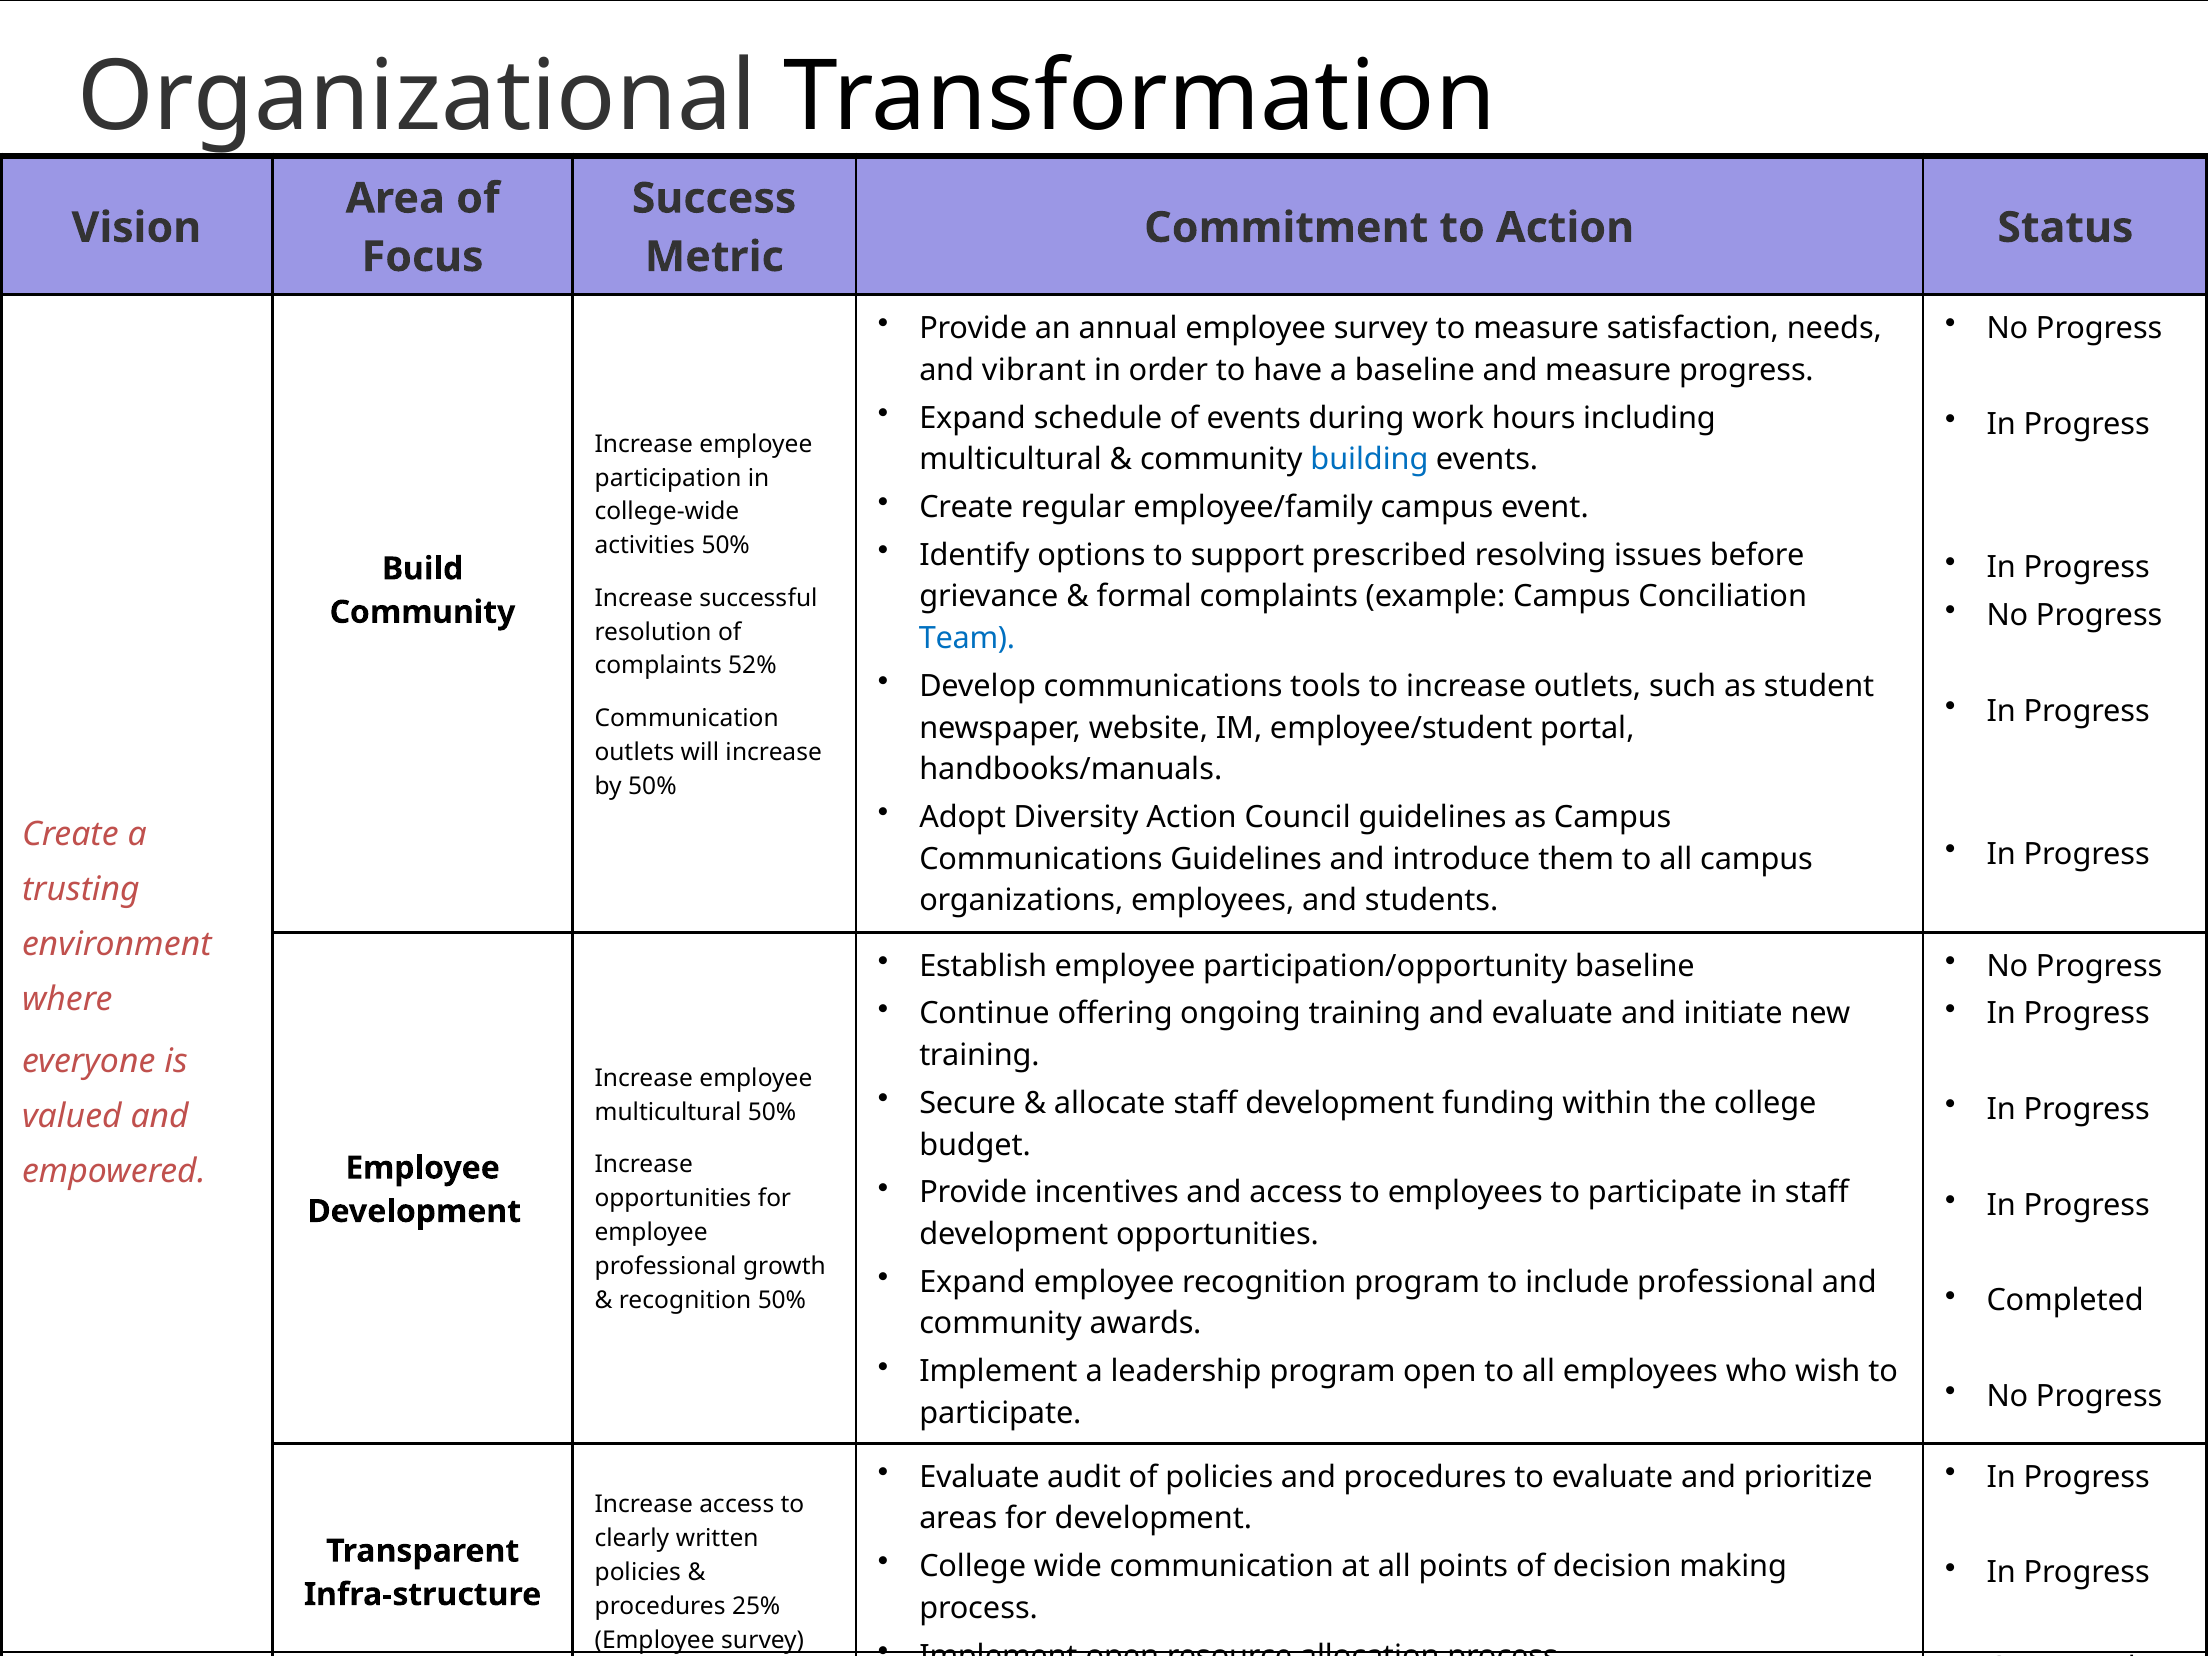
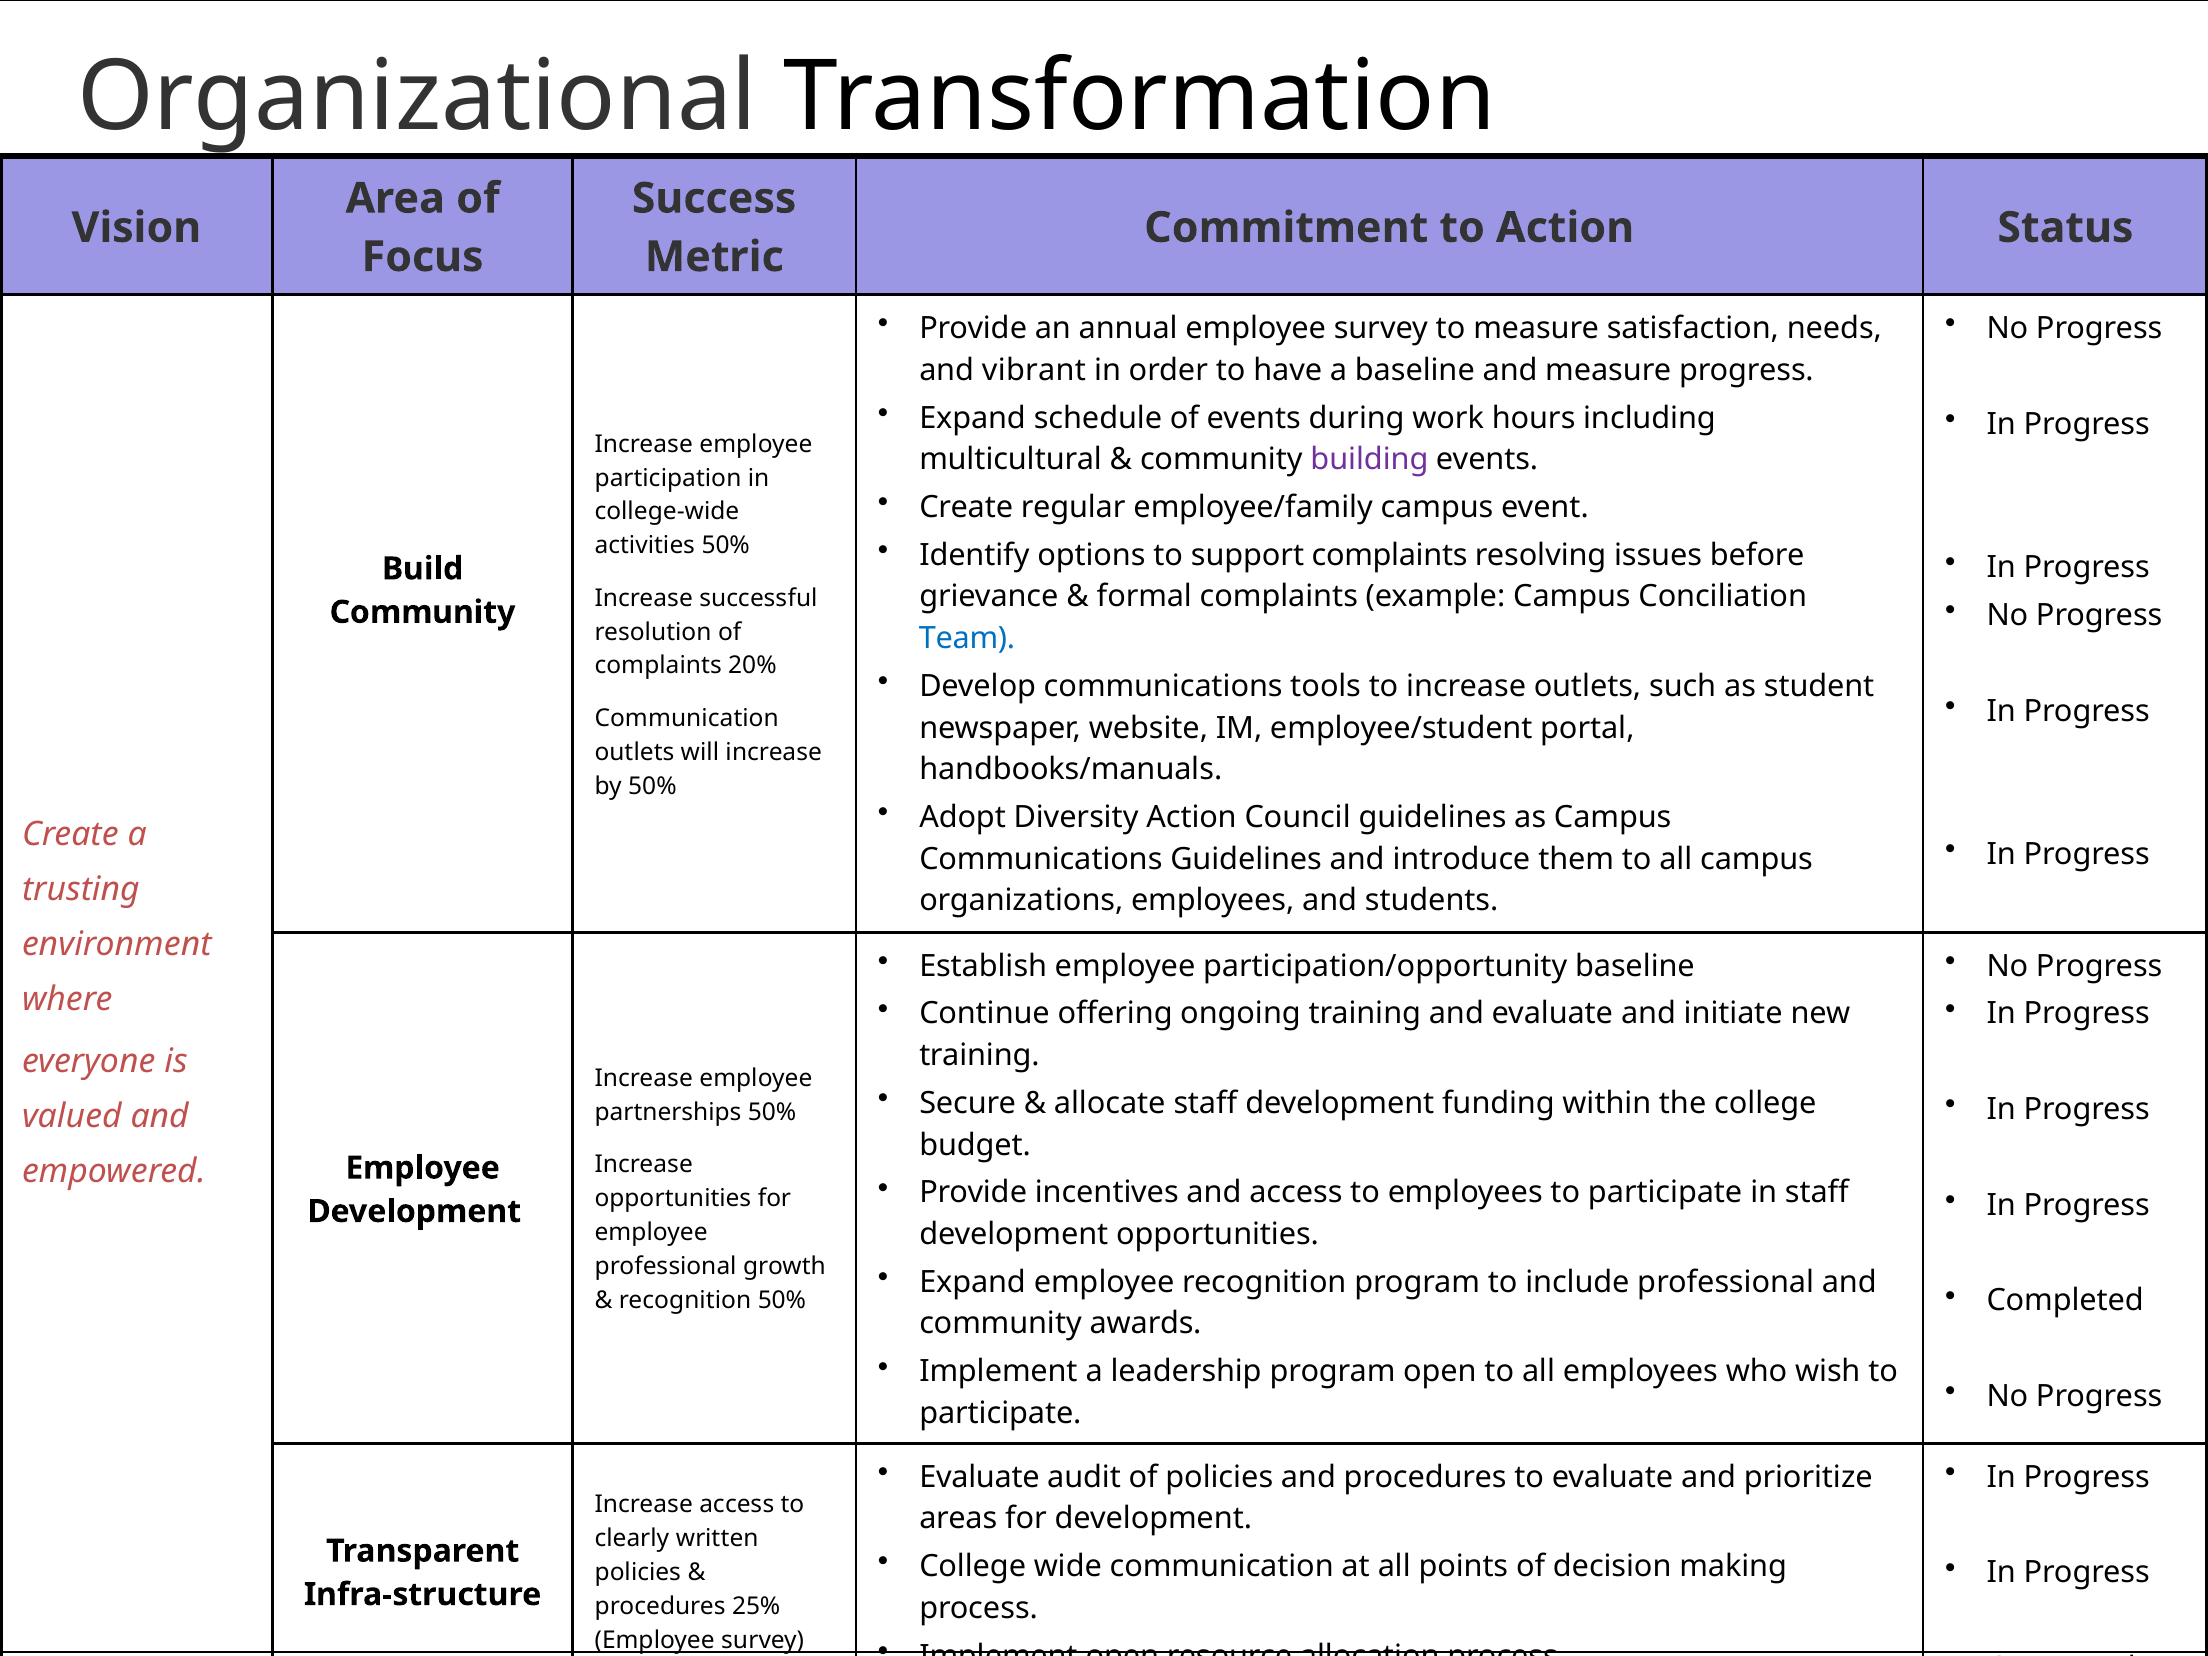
building colour: blue -> purple (1369, 460)
support prescribed: prescribed -> complaints (1390, 555)
52%: 52% -> 20% (752, 666)
multicultural: multicultural -> partnerships (668, 1112)
